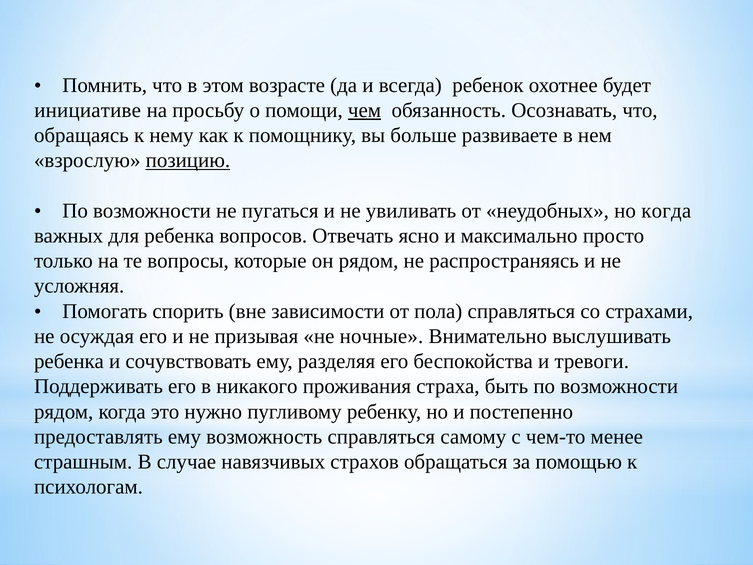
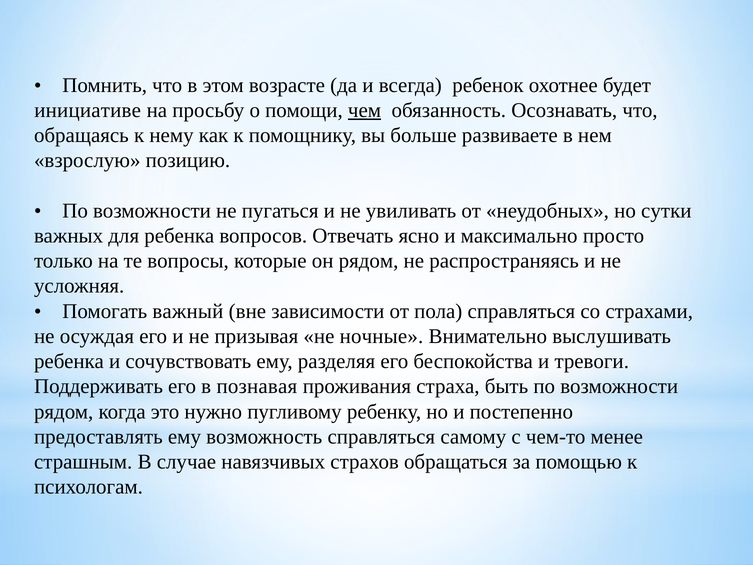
позицию underline: present -> none (188, 160)
но когда: когда -> сутки (666, 211)
спорить: спорить -> важный (188, 311)
никакого: никакого -> познавая (257, 386)
